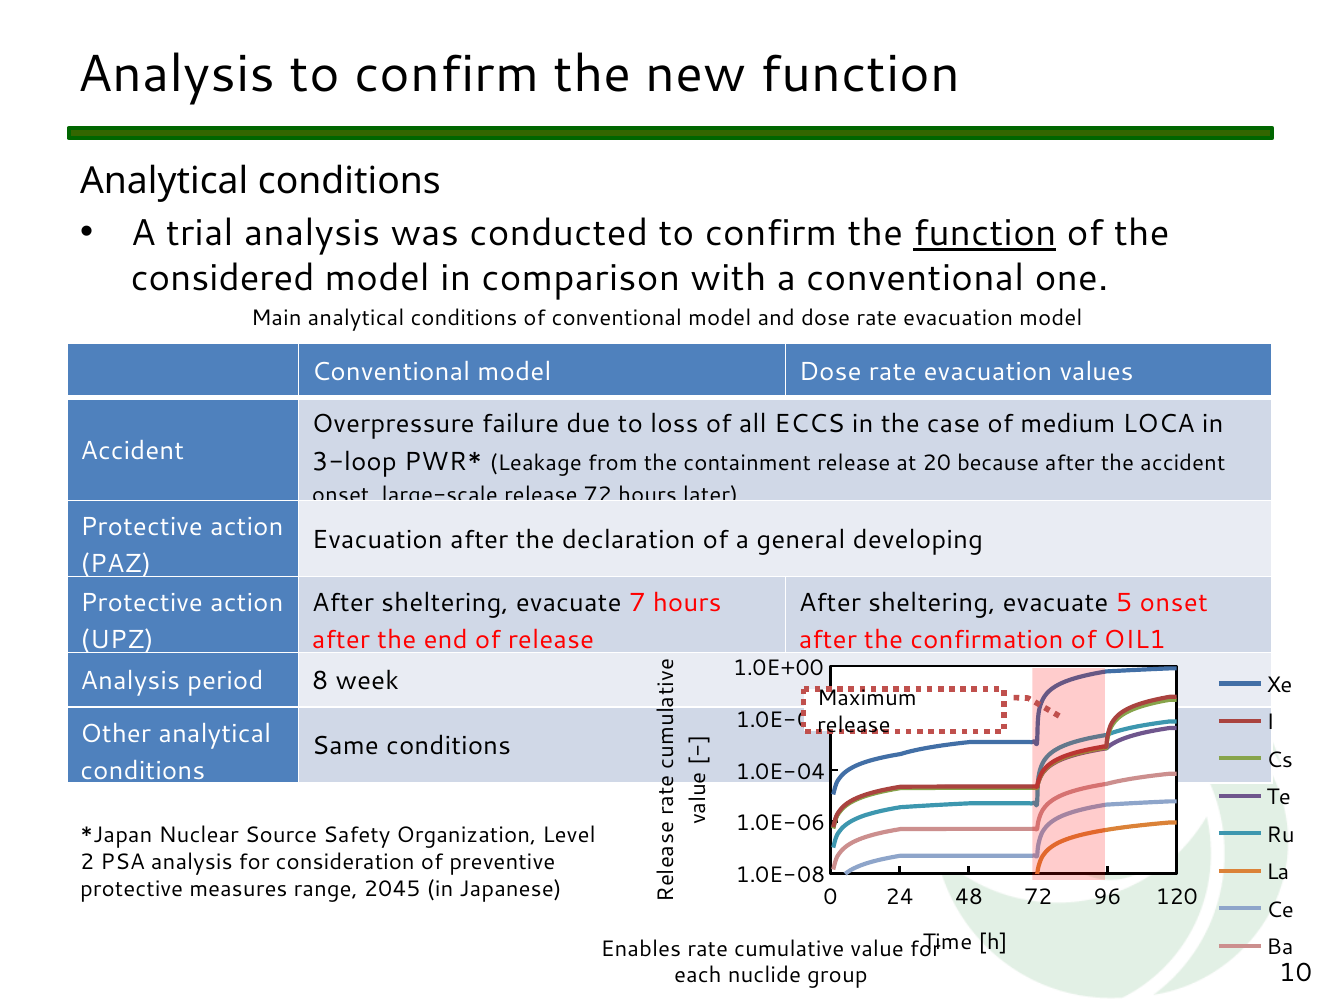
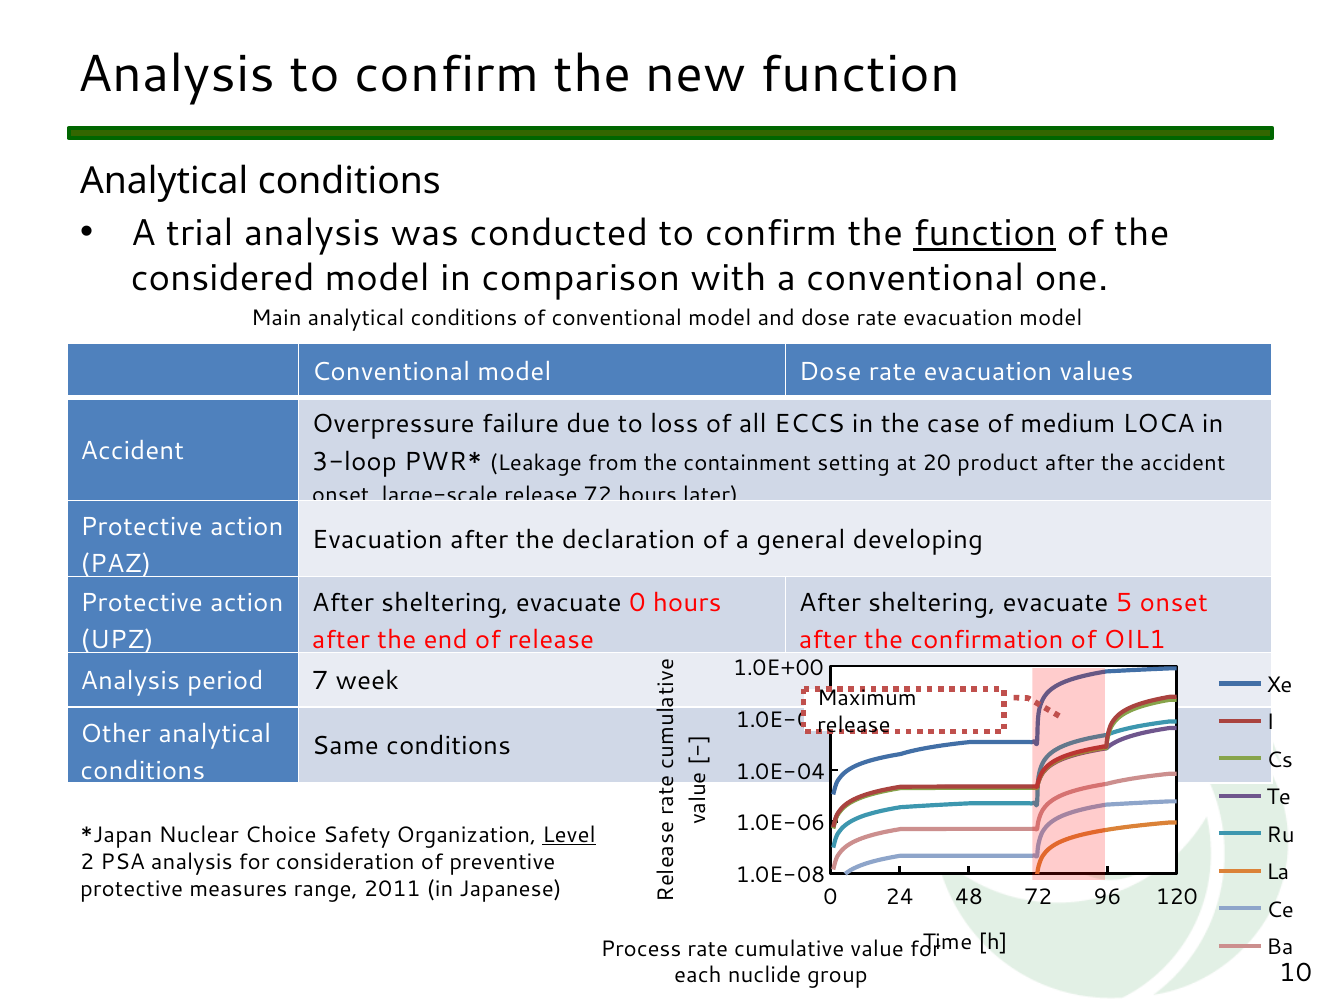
containment release: release -> setting (854, 463)
because: because -> product (998, 463)
evacuate 7: 7 -> 0 (637, 604)
8: 8 -> 7 (320, 682)
Source: Source -> Choice (281, 836)
Level underline: none -> present (569, 836)
2045: 2045 -> 2011 (392, 889)
Enables: Enables -> Process (641, 949)
